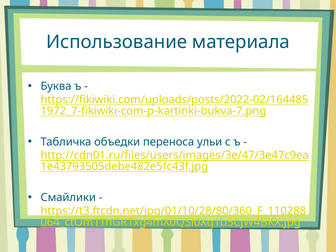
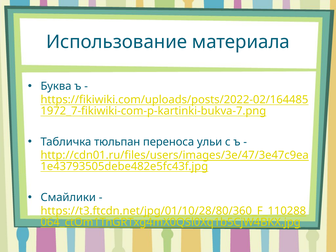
объедки: объедки -> тюльпан (117, 142)
